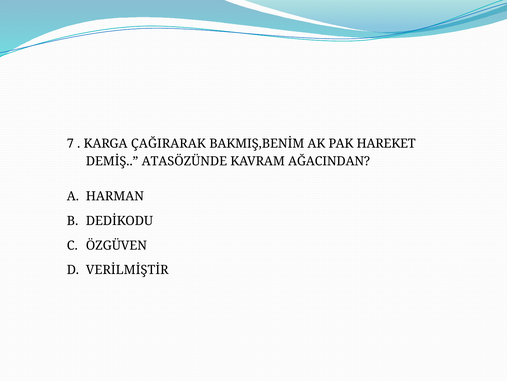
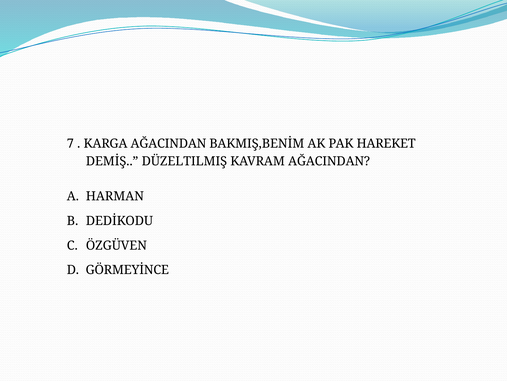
KARGA ÇAĞIRARAK: ÇAĞIRARAK -> AĞACINDAN (168, 143)
ATASÖZÜNDE: ATASÖZÜNDE -> DÜZELTILMIŞ (184, 161)
VERİLMİŞTİR: VERİLMİŞTİR -> GÖRMEYİNCE (127, 270)
